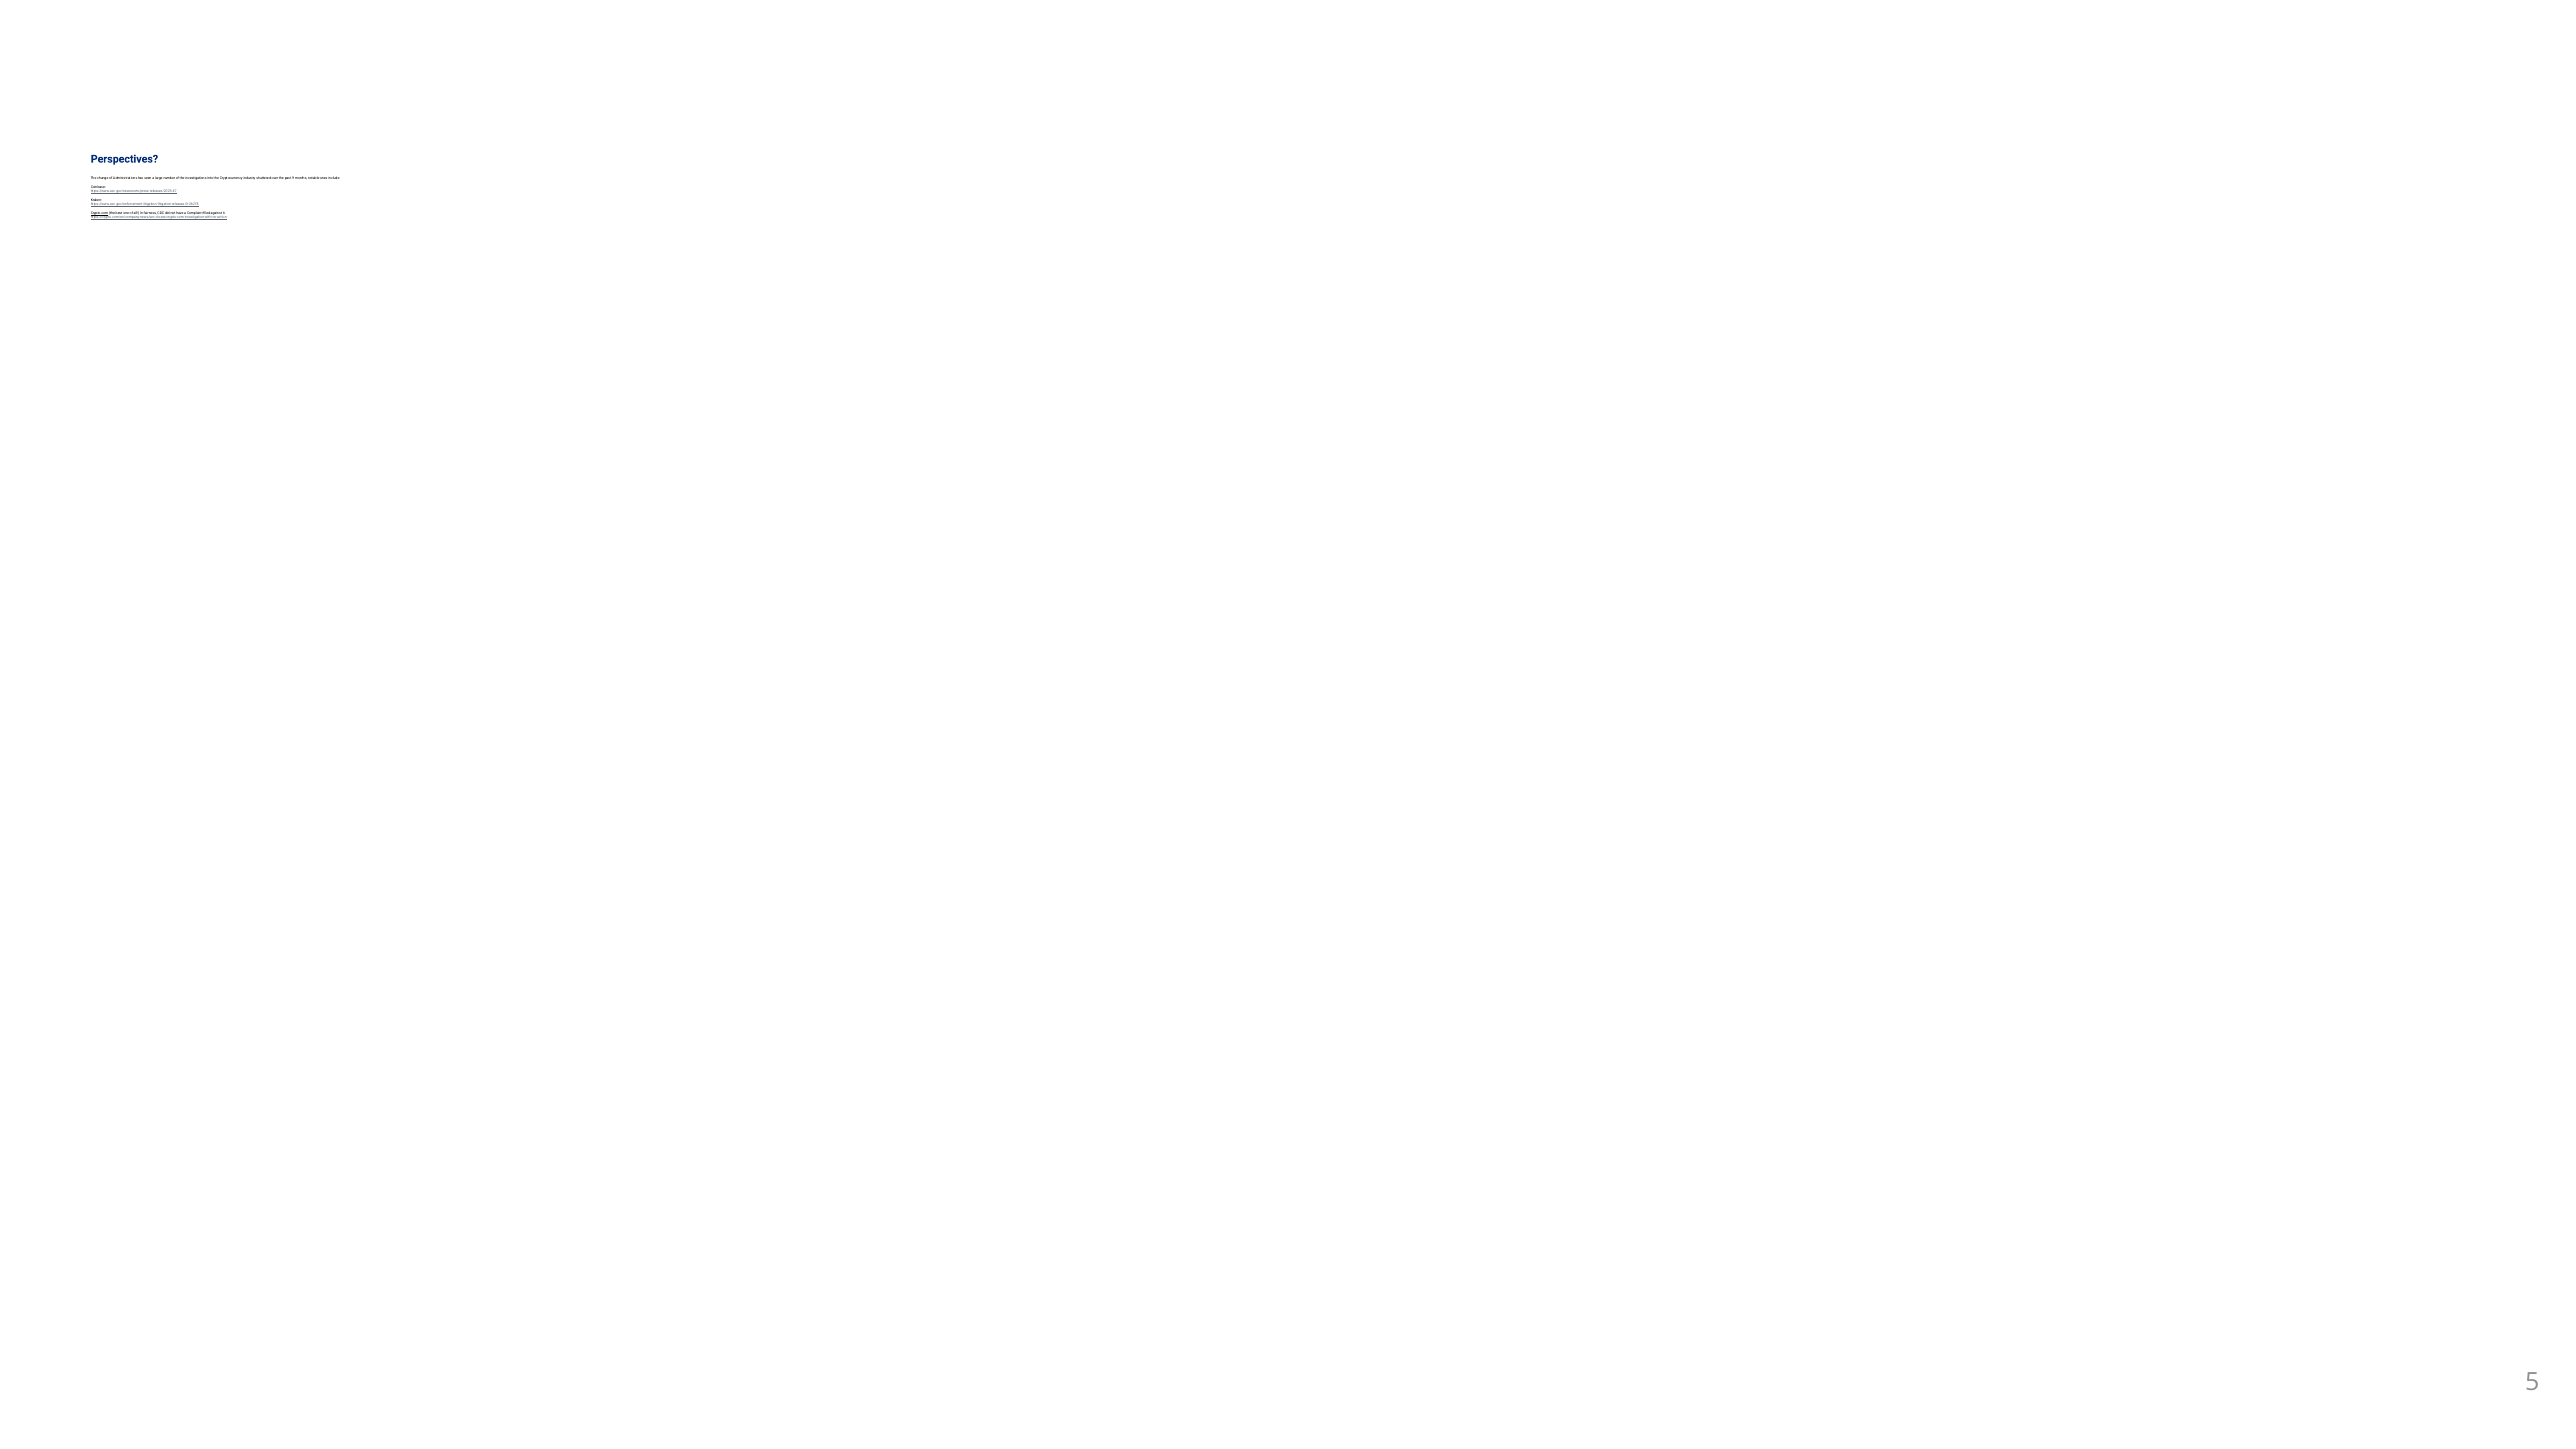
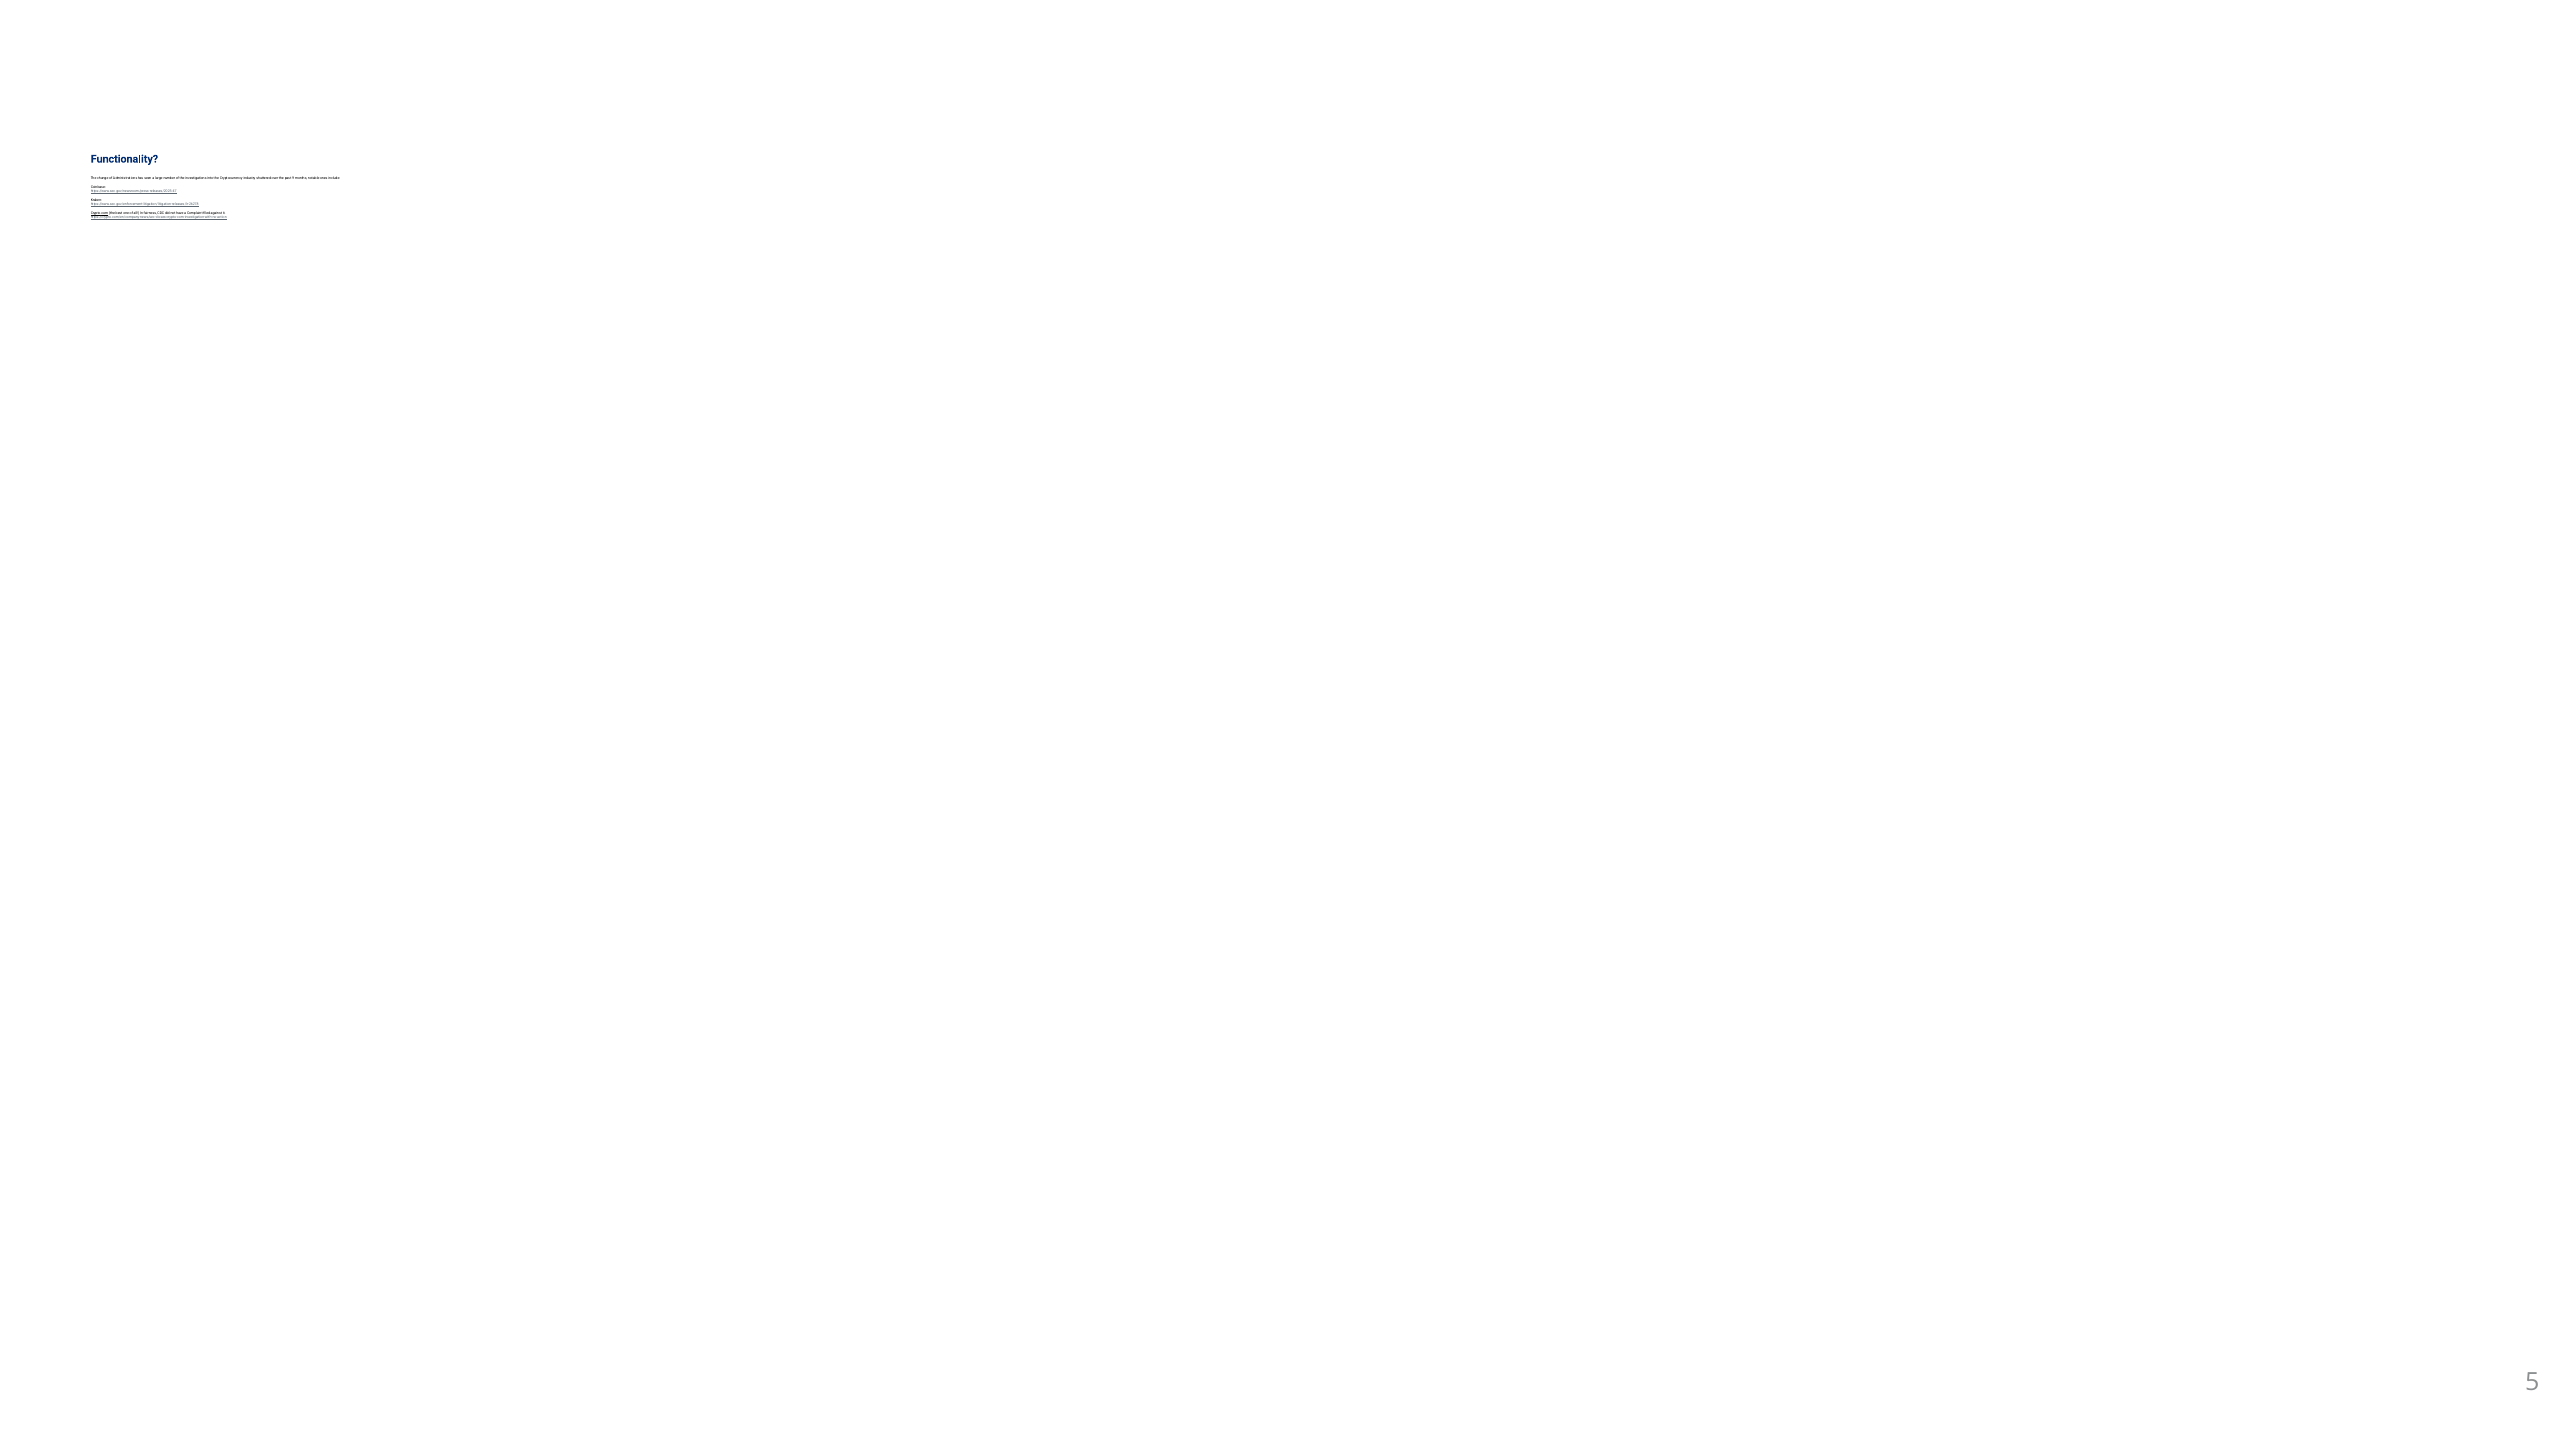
Perspectives: Perspectives -> Functionality (124, 159)
